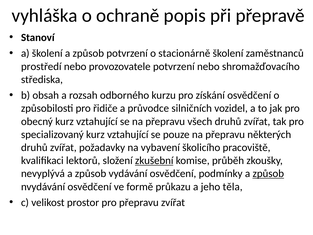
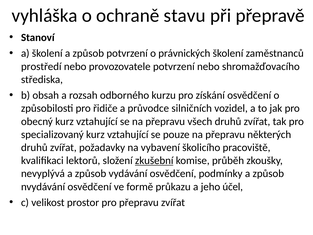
popis: popis -> stavu (185, 16)
stacionárně: stacionárně -> právnických (184, 53)
způsob underline: present -> none (268, 173)
těla: těla -> účel (233, 186)
